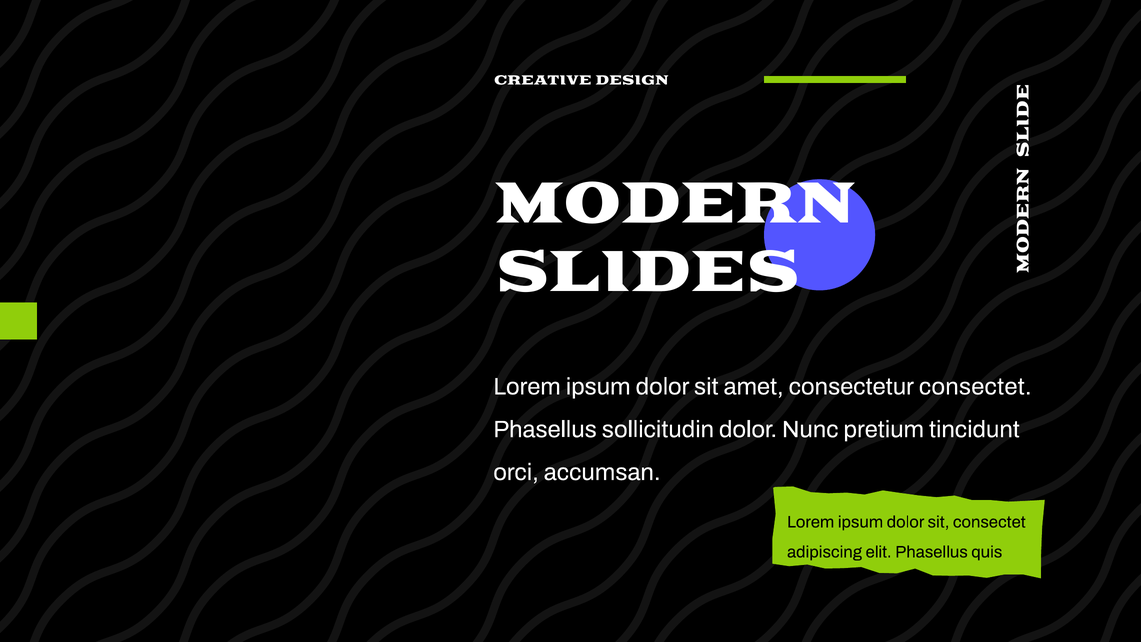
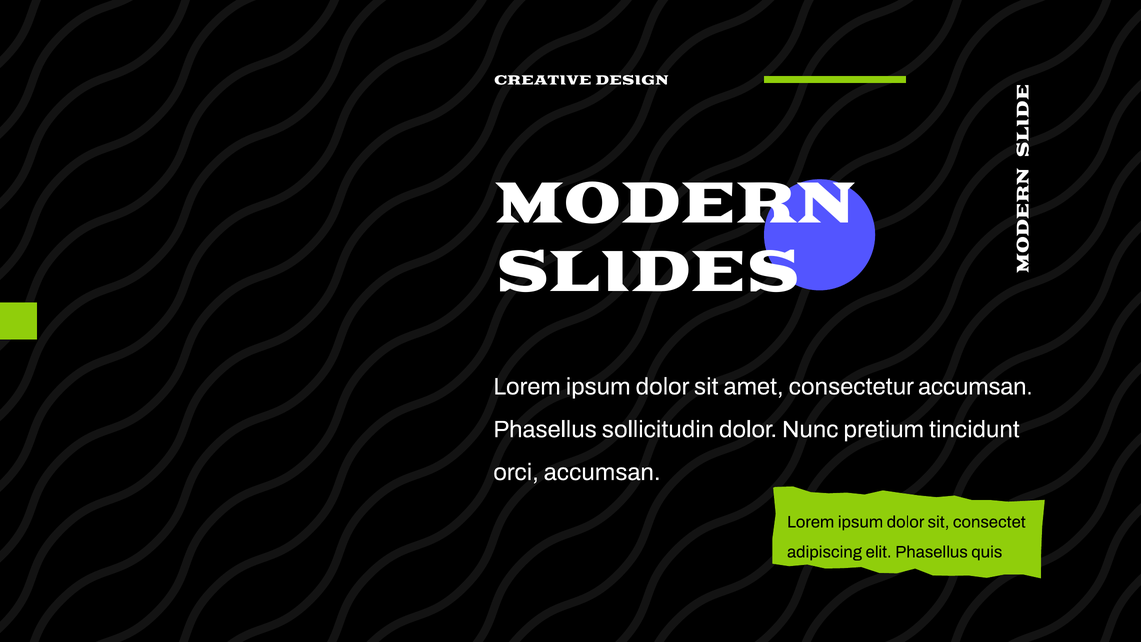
consectetur consectet: consectet -> accumsan (975, 386)
